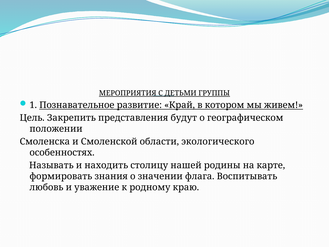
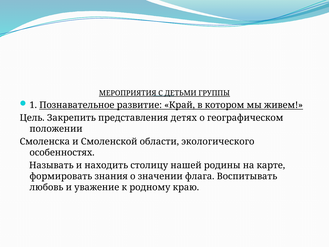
будут: будут -> детях (184, 118)
